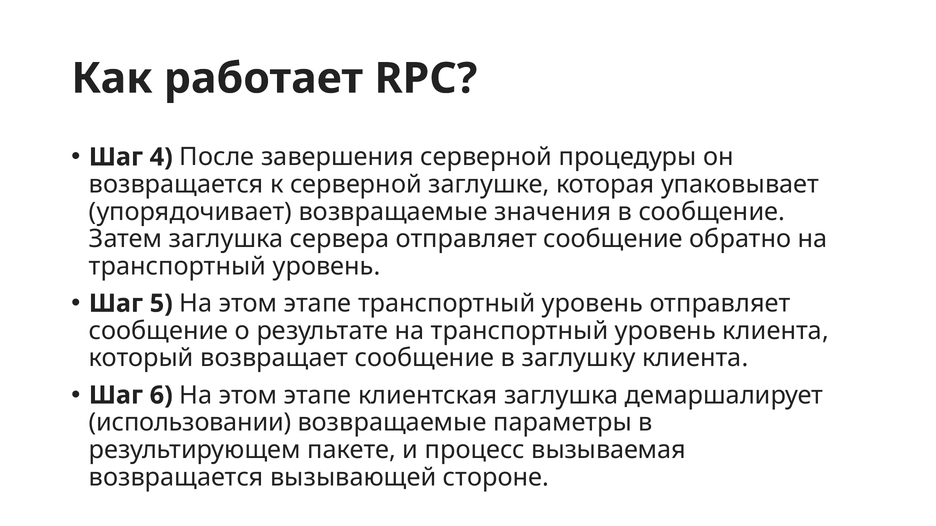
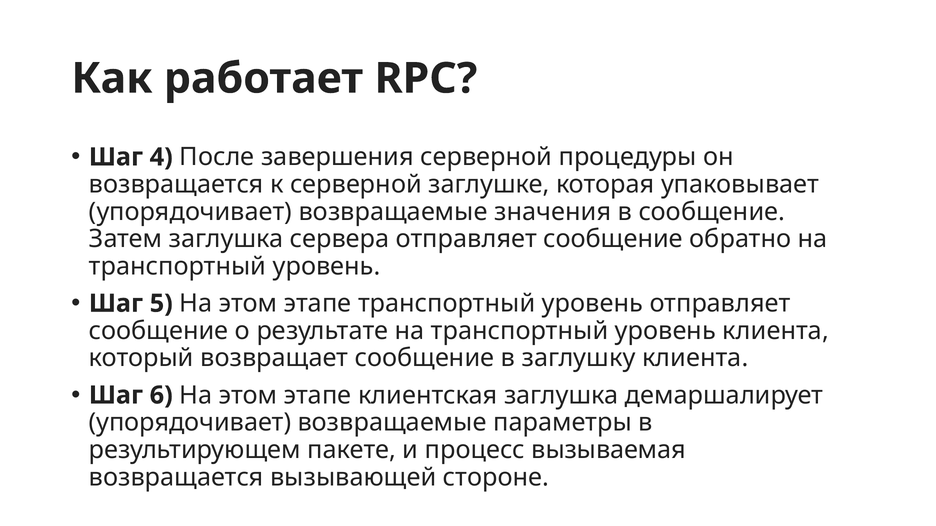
использовании: использовании -> упорядочивает (190, 423)
